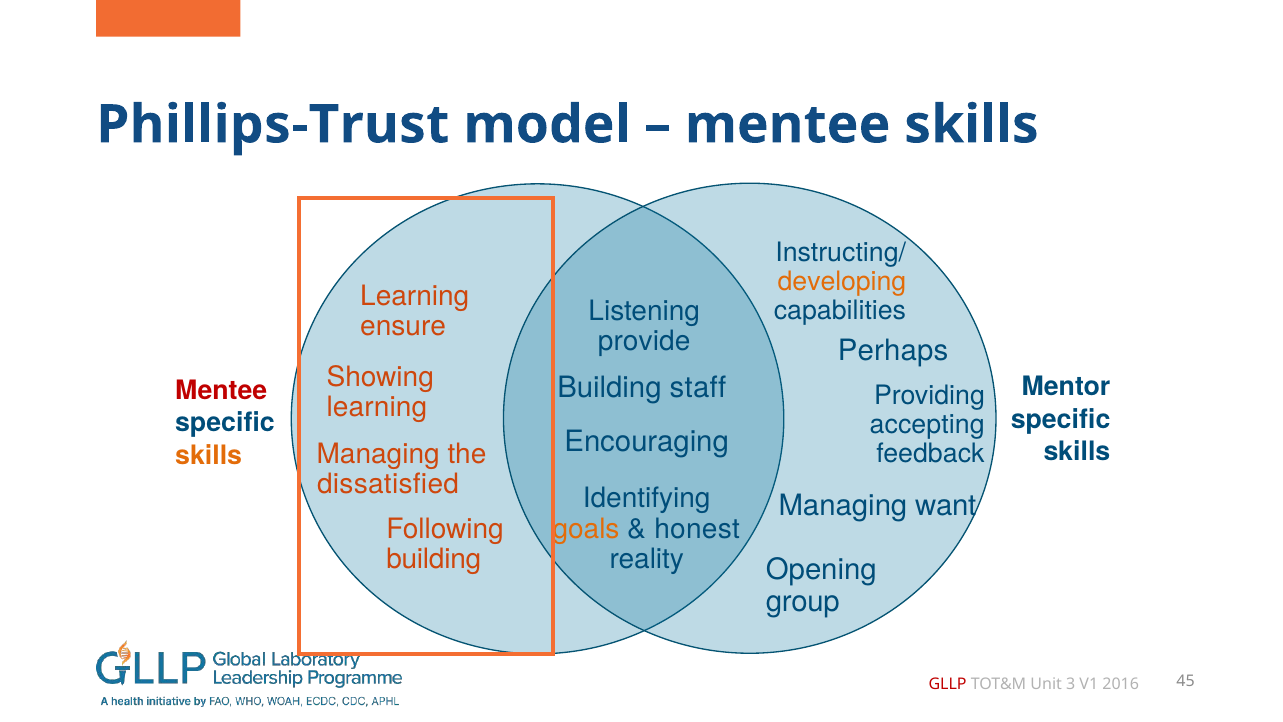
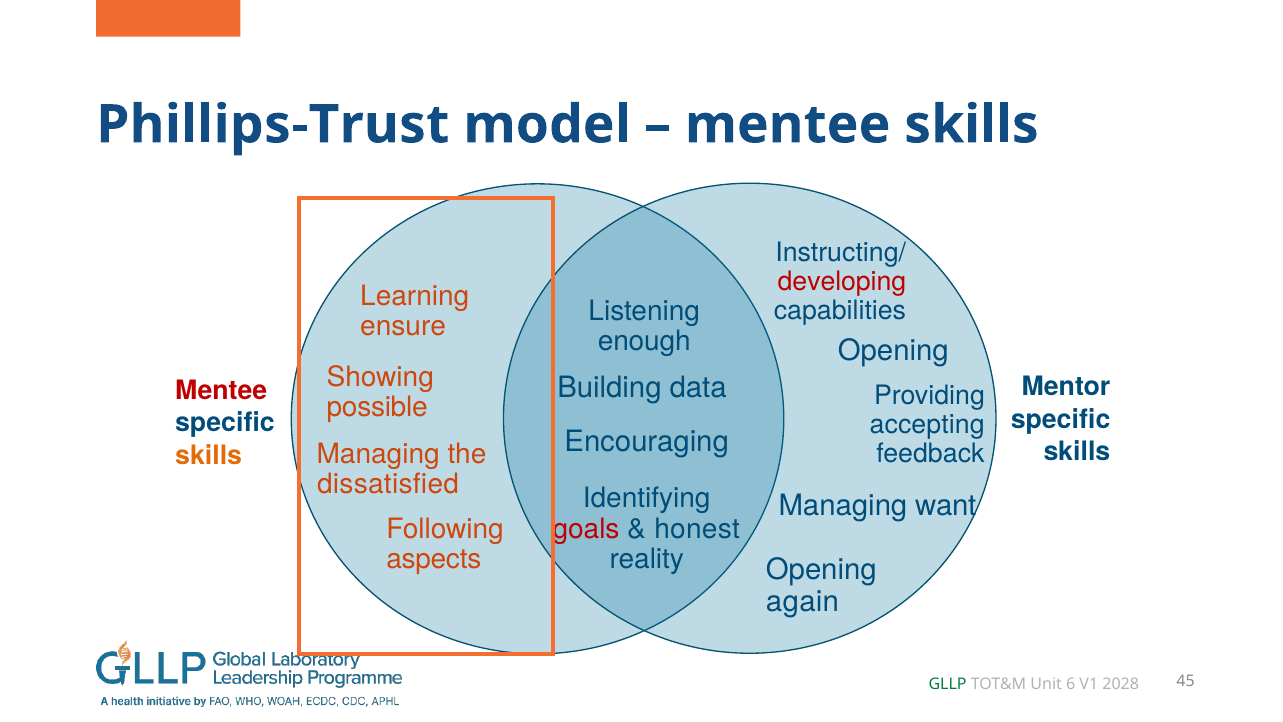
developing colour: orange -> red (842, 282)
provide: provide -> enough (644, 342)
Perhaps: Perhaps -> Opening (893, 350)
staff: staff -> data (698, 388)
learning: learning -> possible (377, 407)
goals colour: orange -> red (586, 529)
building: building -> aspects (434, 559)
group: group -> again (803, 602)
GLLP colour: red -> green (948, 683)
3: 3 -> 6 (1071, 683)
2016: 2016 -> 2028 (1121, 683)
